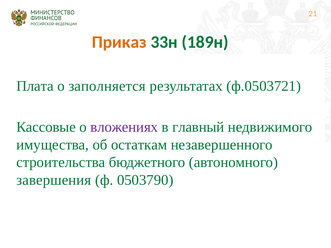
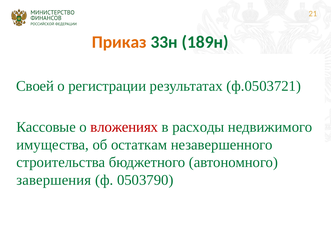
Плата: Плата -> Своей (35, 86)
заполняется: заполняется -> регистрации (107, 86)
вложениях colour: purple -> red (124, 127)
главный: главный -> расходы (198, 127)
